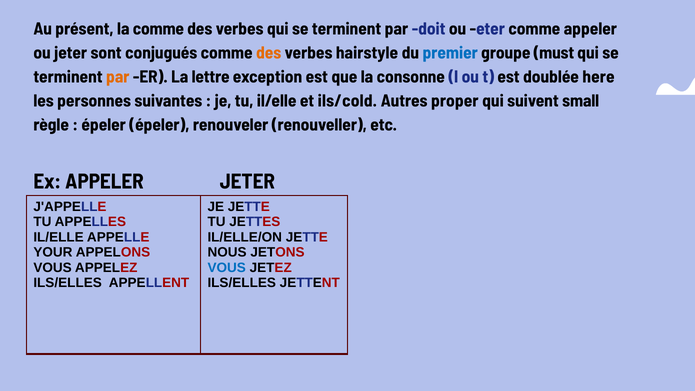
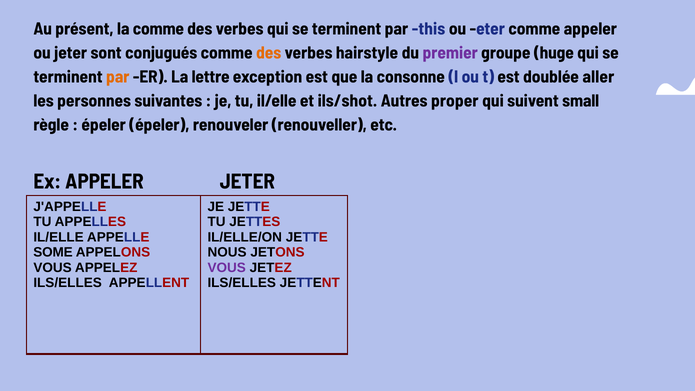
doit: doit -> this (429, 29)
premier colour: blue -> purple (450, 53)
must: must -> huge (554, 53)
here: here -> aller (598, 77)
ils/cold: ils/cold -> ils/shot (347, 101)
YOUR: YOUR -> SOME (53, 252)
VOUS colour: blue -> purple (227, 268)
